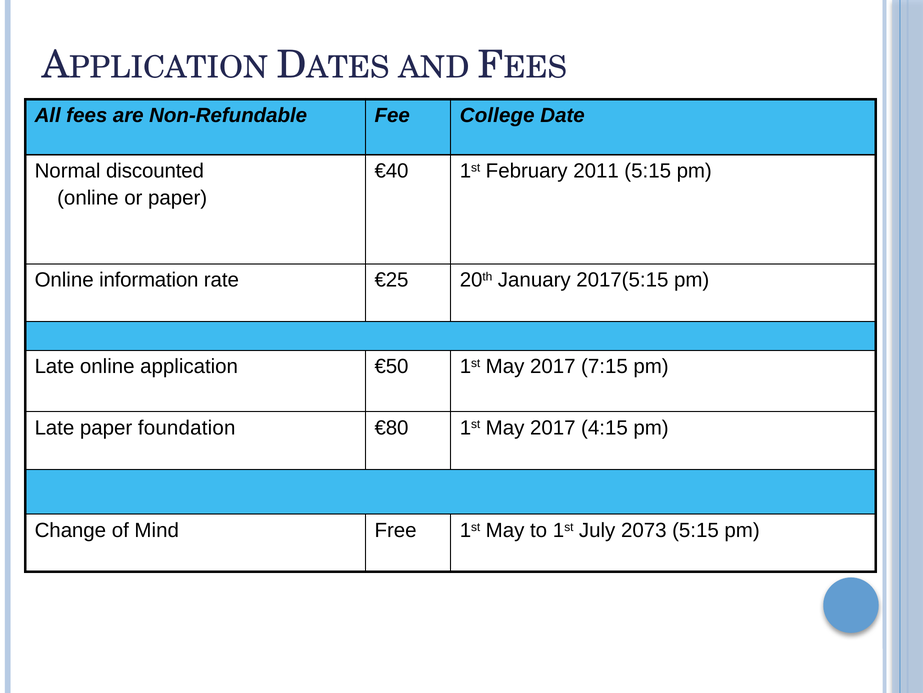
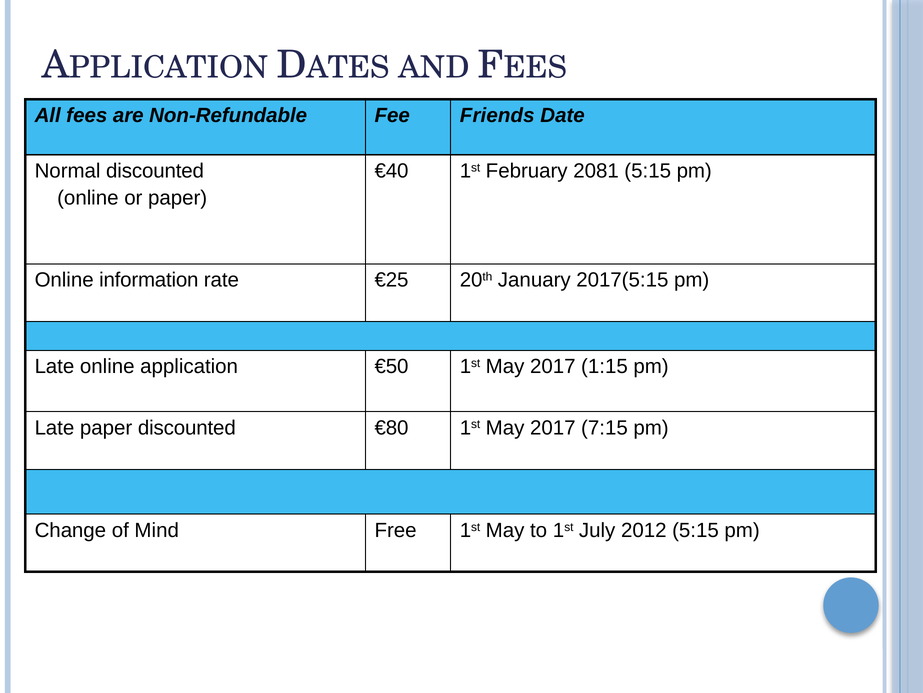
College: College -> Friends (497, 115)
2011: 2011 -> 2081 (596, 171)
7:15: 7:15 -> 1:15 (604, 366)
paper foundation: foundation -> discounted (187, 427)
4:15: 4:15 -> 7:15 (604, 427)
2073: 2073 -> 2012 (644, 530)
